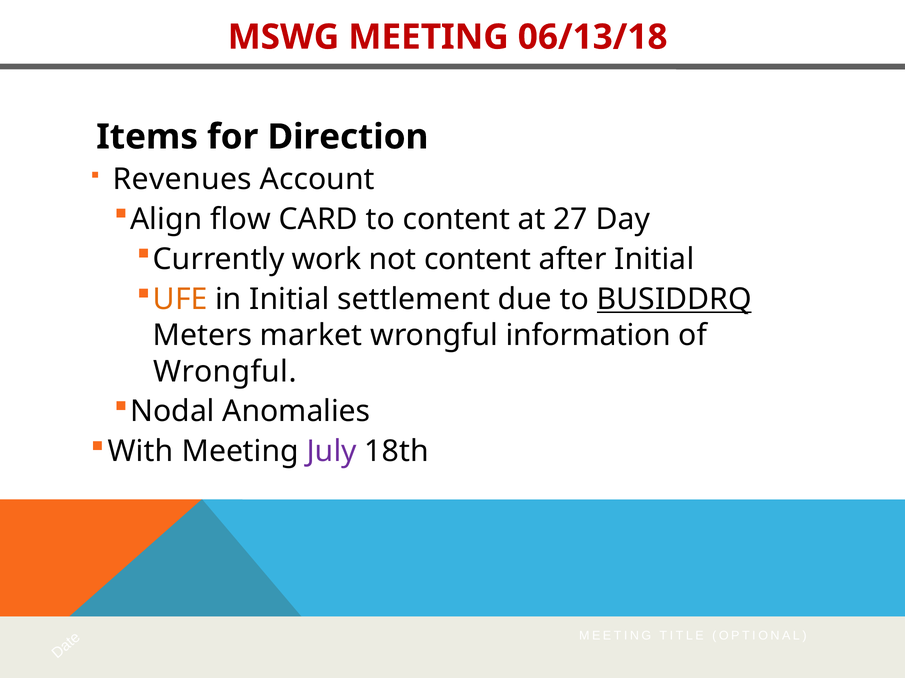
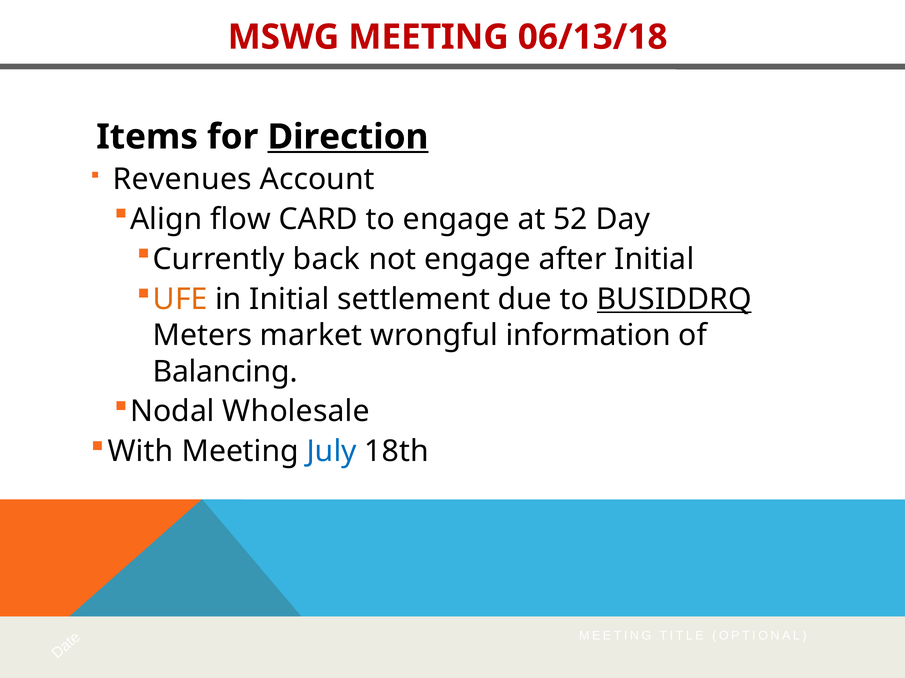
Direction underline: none -> present (348, 137)
to content: content -> engage (456, 220)
27: 27 -> 52 (571, 220)
work: work -> back (326, 260)
not content: content -> engage (478, 260)
Wrongful: Wrongful -> Balancing (225, 372)
Anomalies: Anomalies -> Wholesale (296, 412)
July colour: purple -> blue (332, 452)
